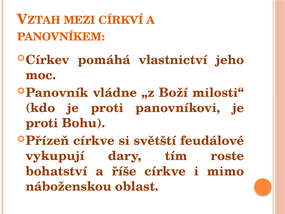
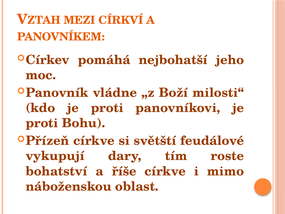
vlastnictví: vlastnictví -> nejbohatší (173, 60)
